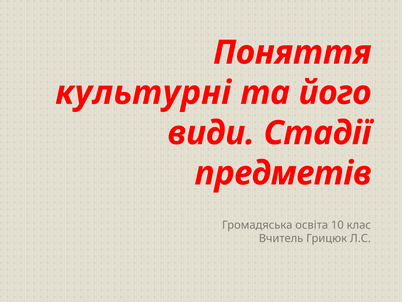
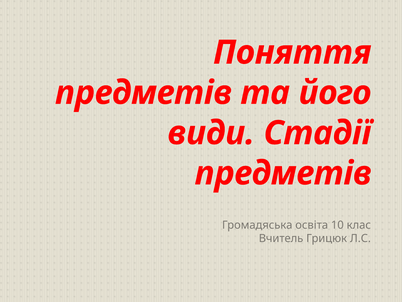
культурні: культурні -> предметів (144, 93)
